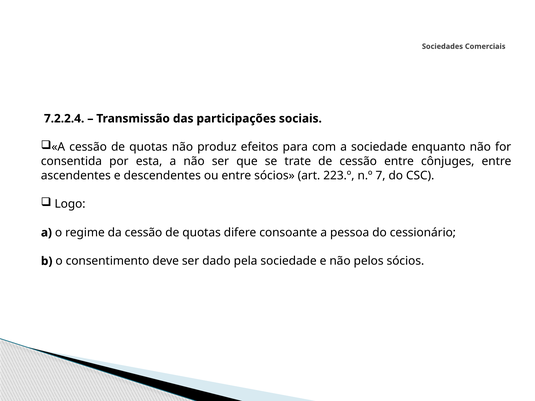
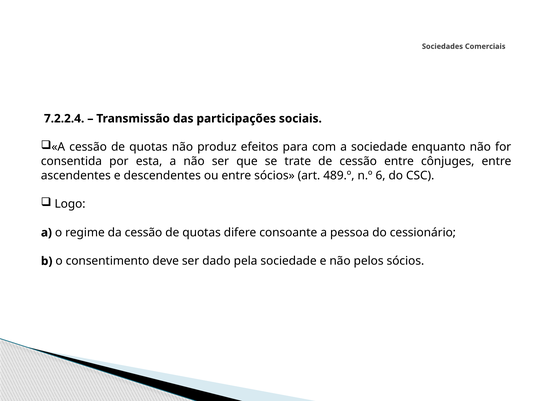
223.º: 223.º -> 489.º (339, 176)
7: 7 -> 6 (381, 176)
